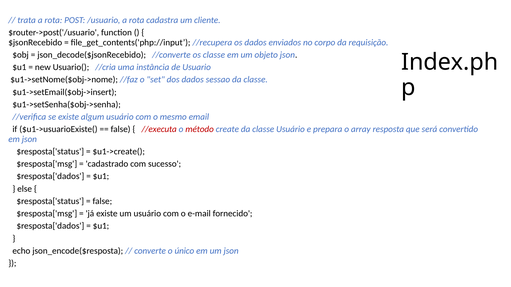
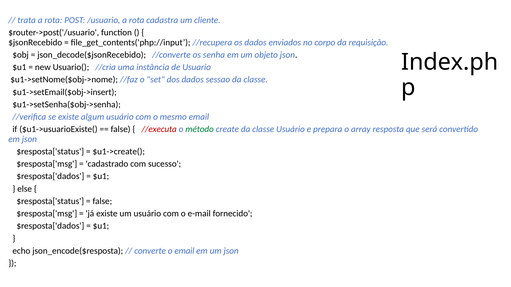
os classe: classe -> senha (214, 55)
método colour: red -> green (200, 130)
o único: único -> email (184, 251)
